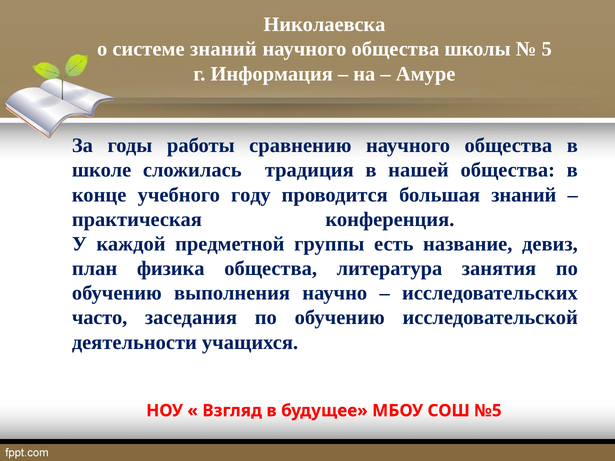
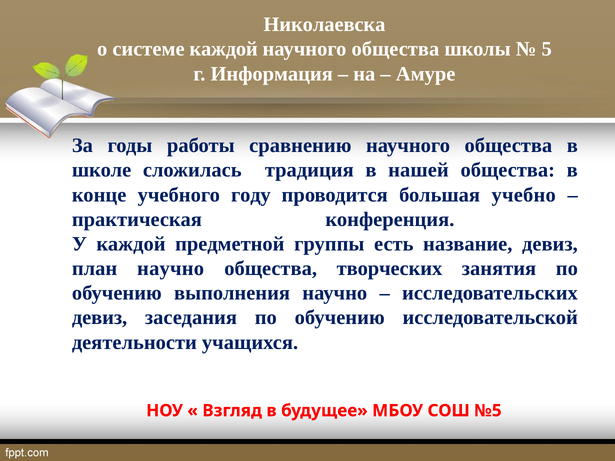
системе знаний: знаний -> каждой (224, 49)
большая знаний: знаний -> учебно (524, 195)
план физика: физика -> научно (171, 269)
литература: литература -> творческих (390, 269)
часто: часто -> девиз (100, 318)
